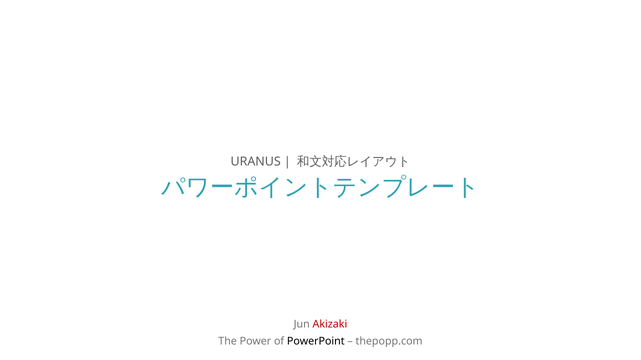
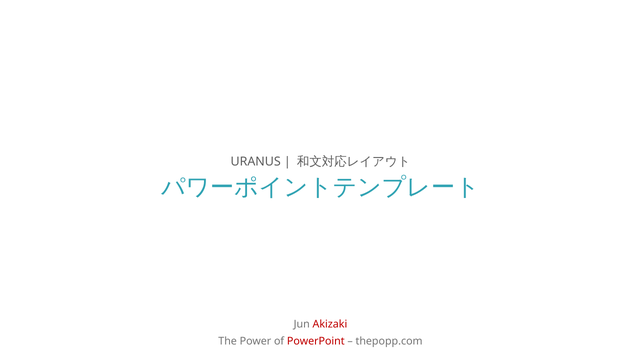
PowerPoint colour: black -> red (316, 341)
